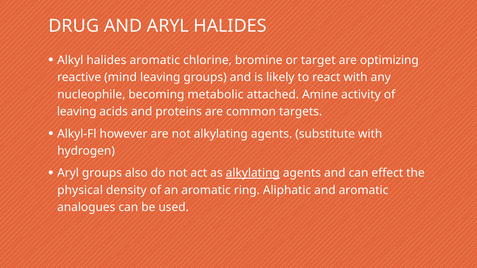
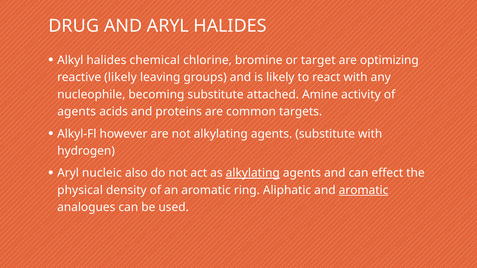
halides aromatic: aromatic -> chemical (155, 60)
reactive mind: mind -> likely (121, 77)
becoming metabolic: metabolic -> substitute (216, 95)
leaving: leaving -> agents (77, 112)
Aryl groups: groups -> nucleic (102, 173)
aromatic underline: none -> present (364, 190)
